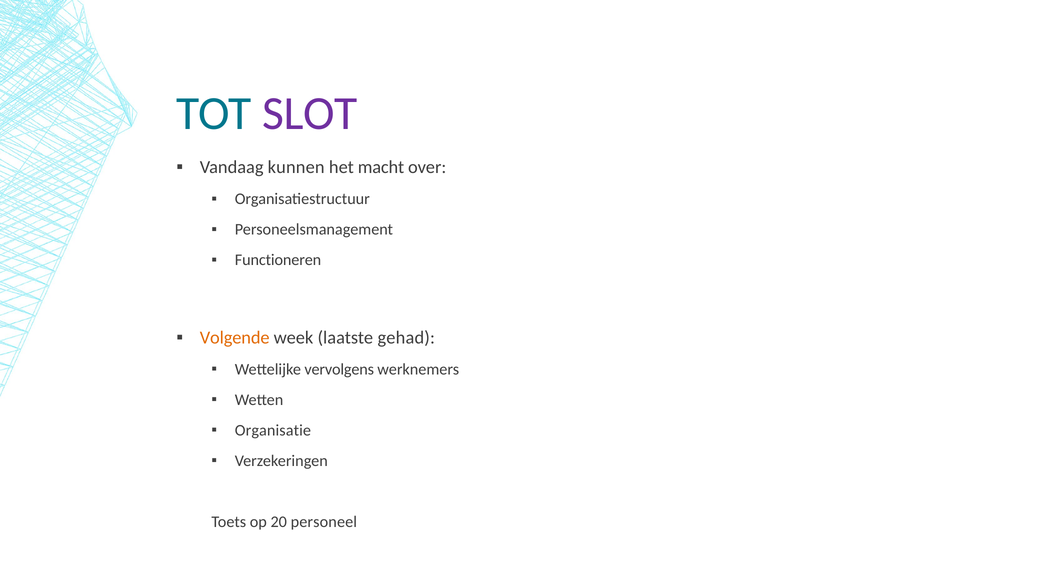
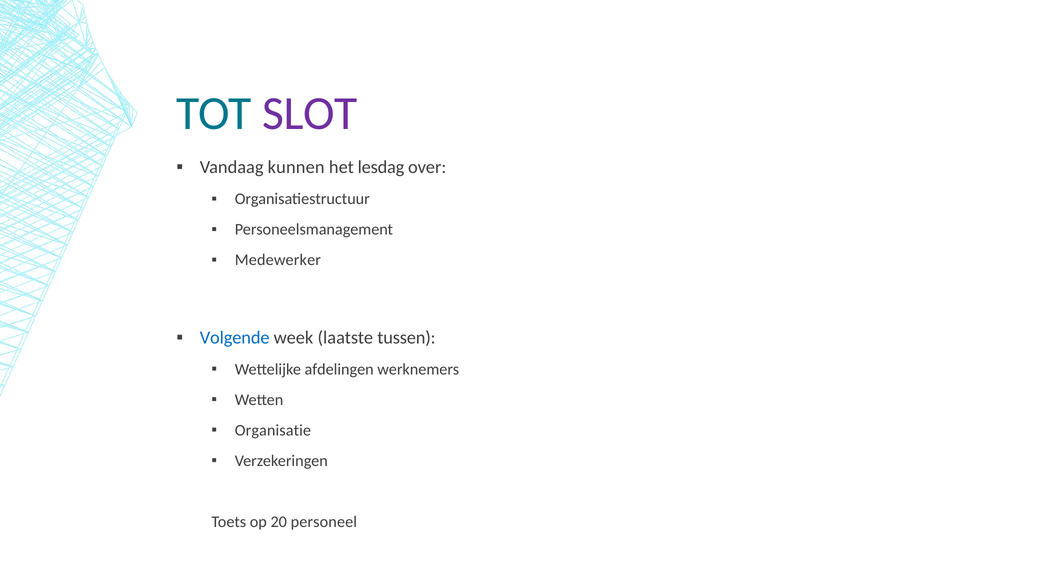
macht: macht -> lesdag (381, 167)
Functioneren: Functioneren -> Medewerker (278, 260)
Volgende colour: orange -> blue (235, 337)
gehad: gehad -> tussen (406, 337)
vervolgens: vervolgens -> afdelingen (339, 369)
